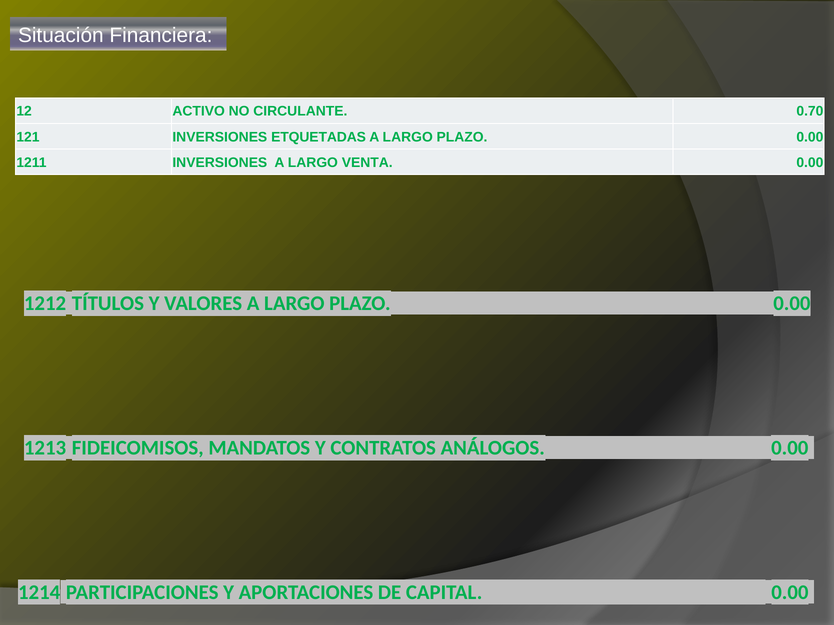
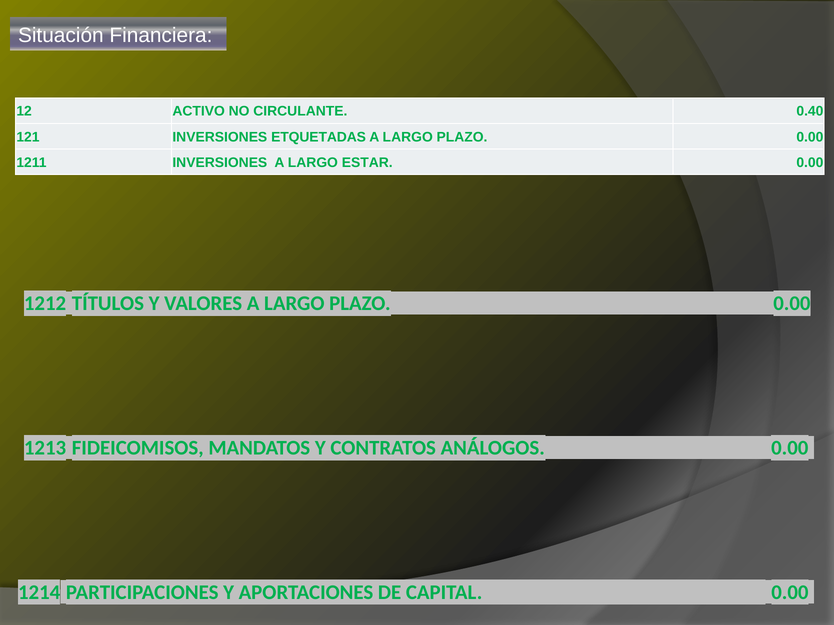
0.70: 0.70 -> 0.40 (810, 111)
VENTA: VENTA -> ESTAR (367, 163)
